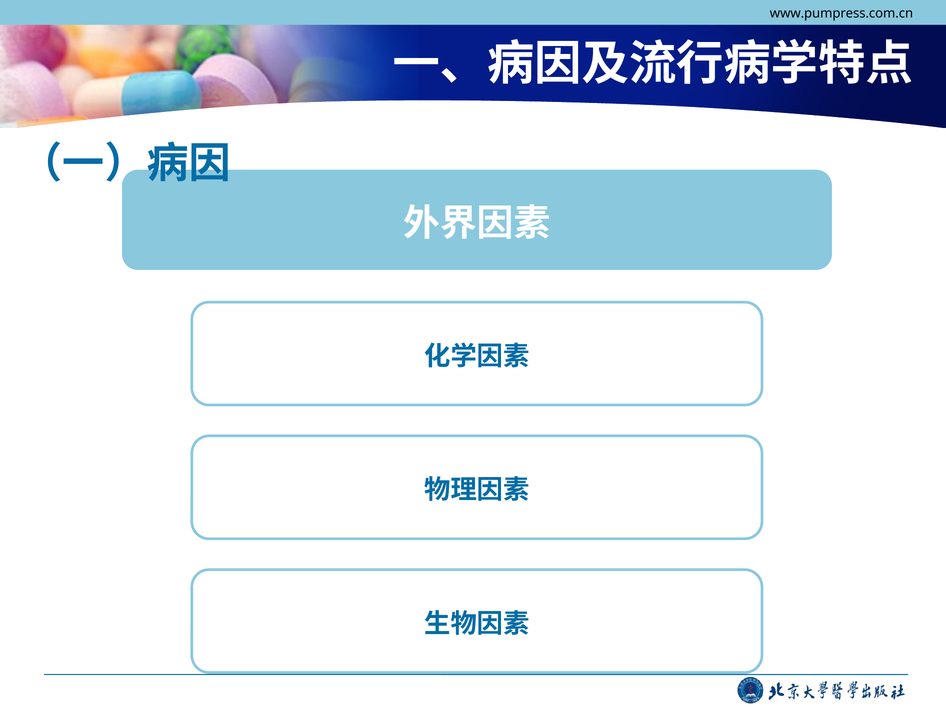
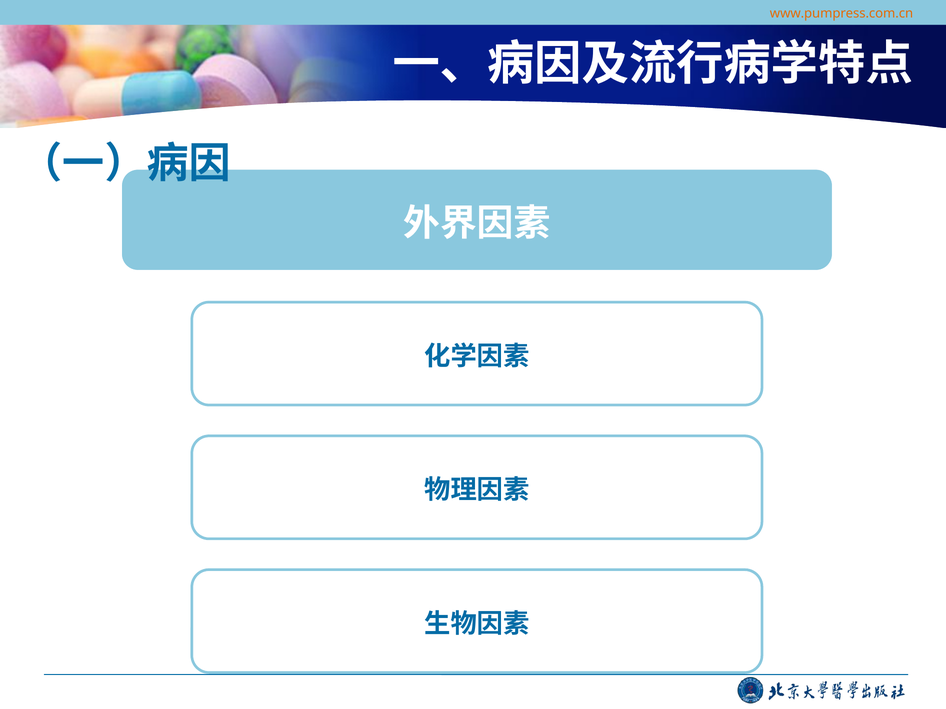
www.pumpress.com.cn colour: black -> orange (842, 14)
